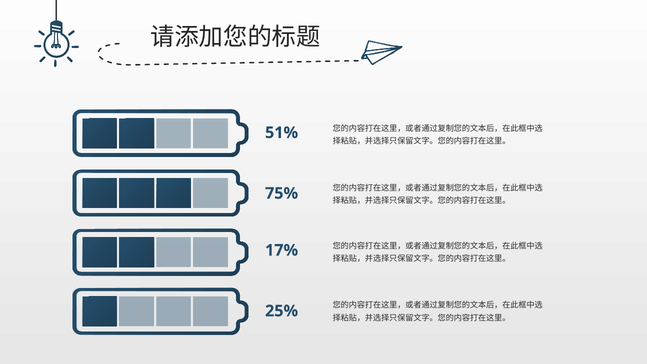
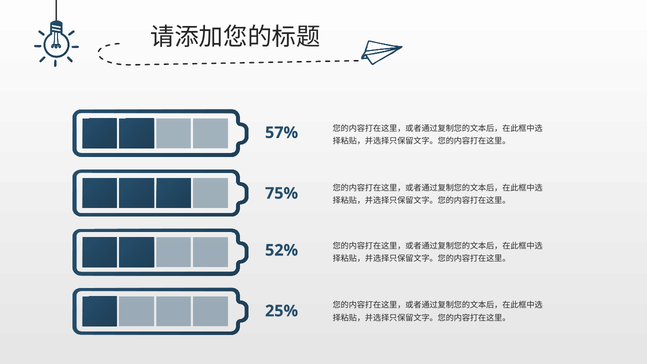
51%: 51% -> 57% (282, 133)
17%: 17% -> 52% (282, 250)
